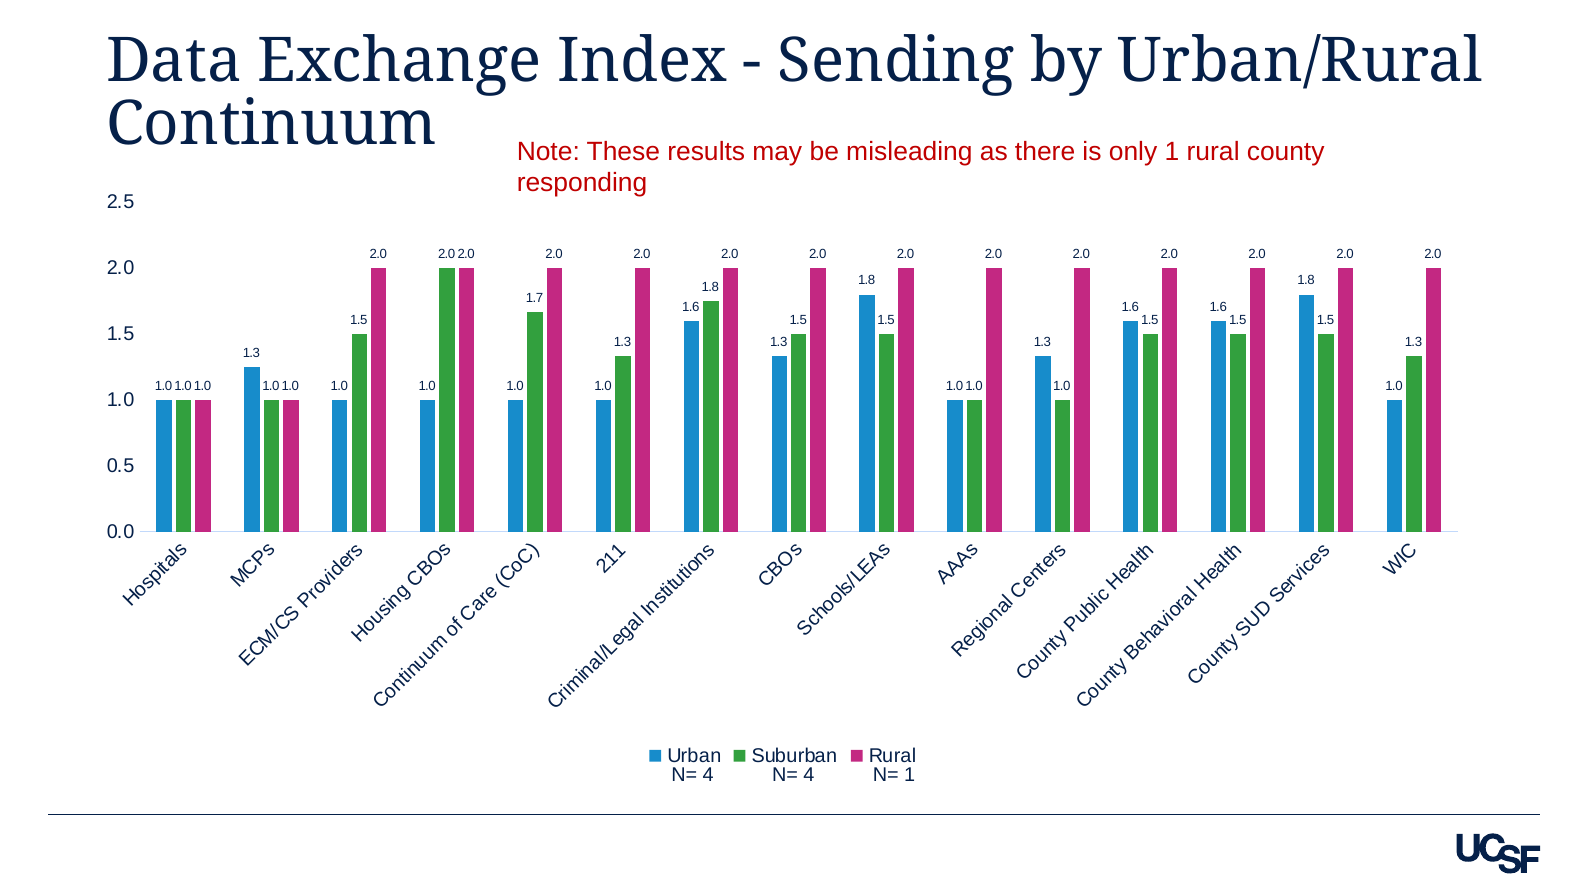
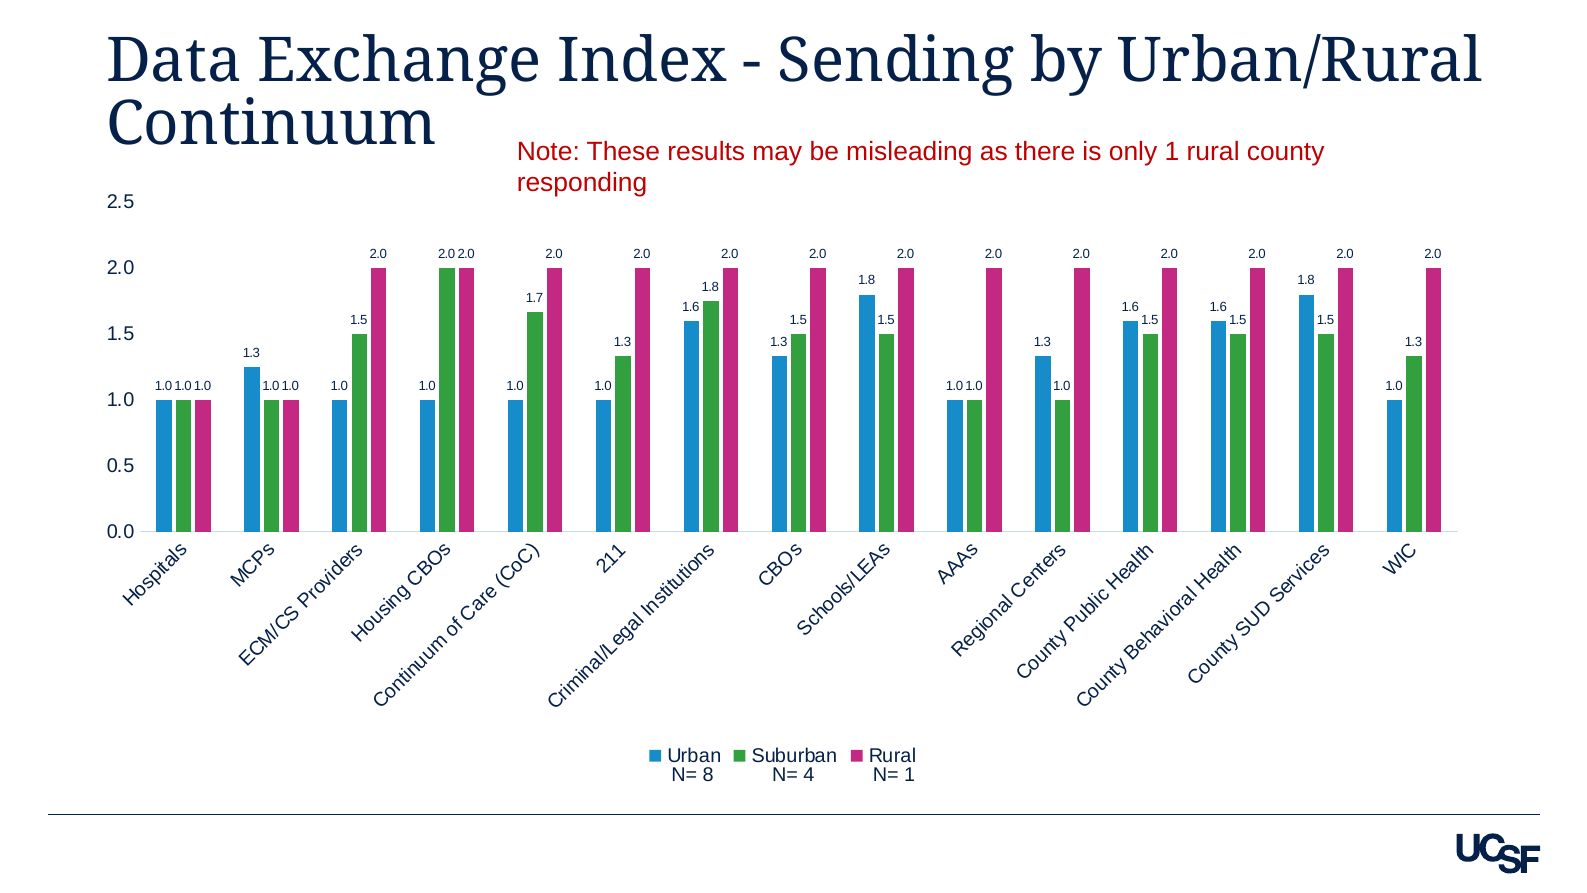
4: 4 -> 8 (708, 774)
